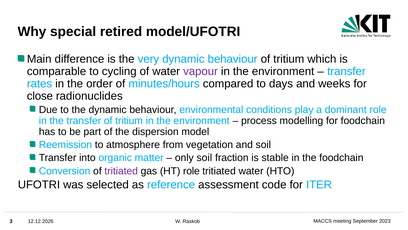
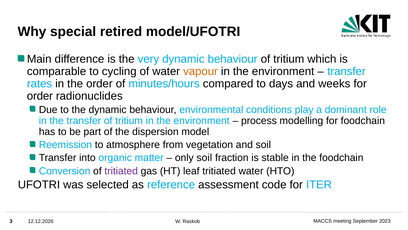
vapour colour: purple -> orange (201, 71)
close: close -> order (40, 96)
HT role: role -> leaf (191, 171)
